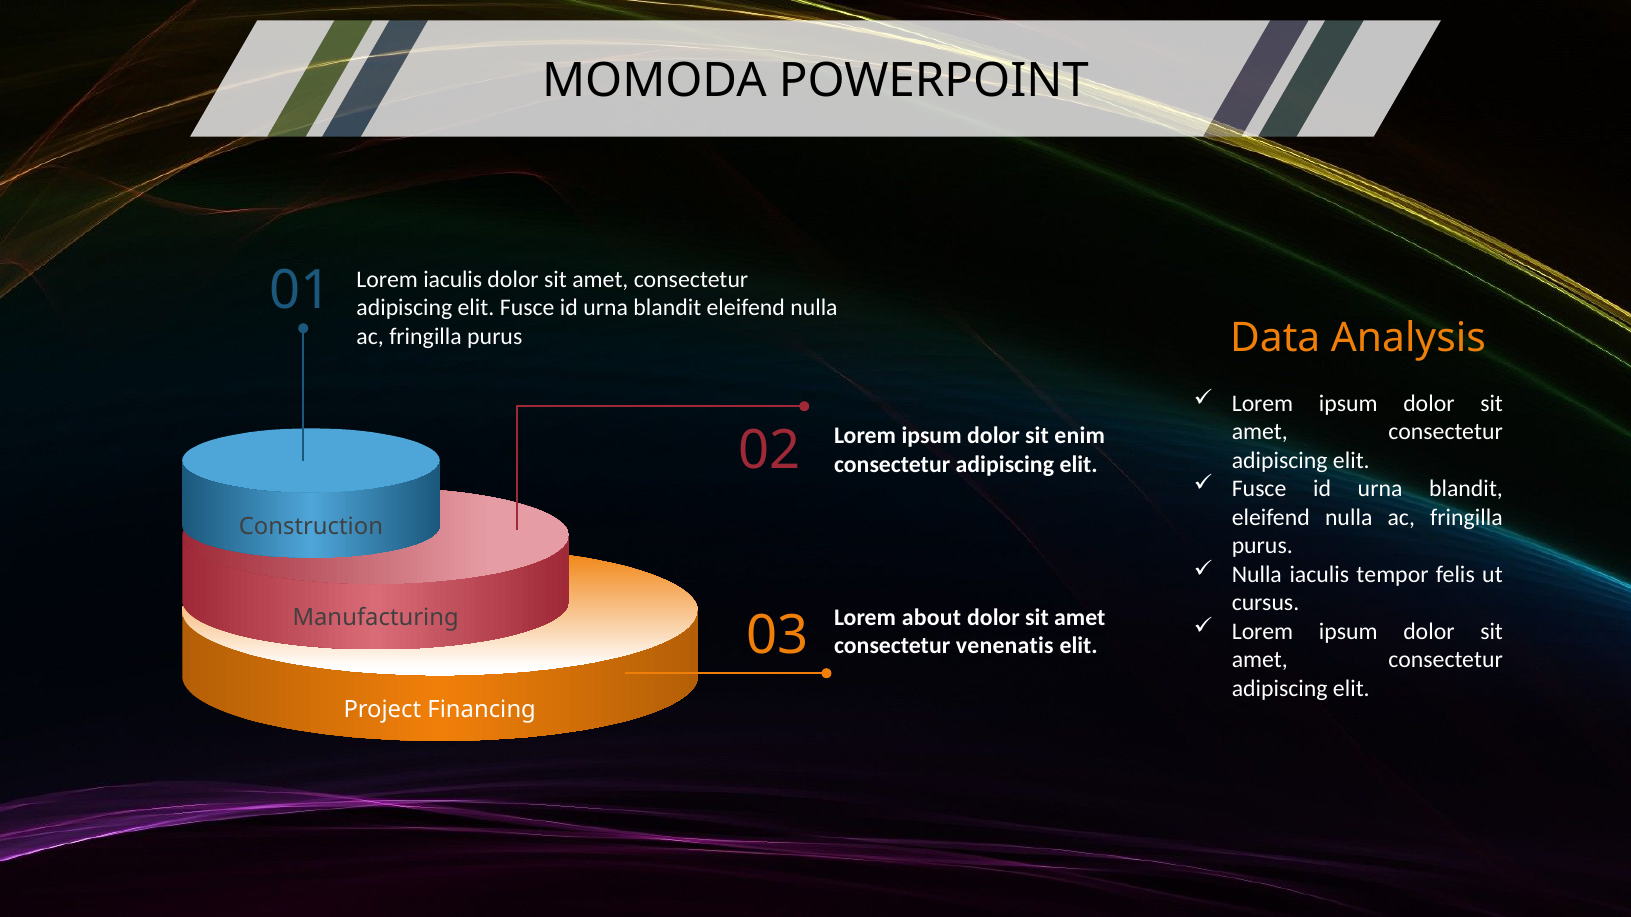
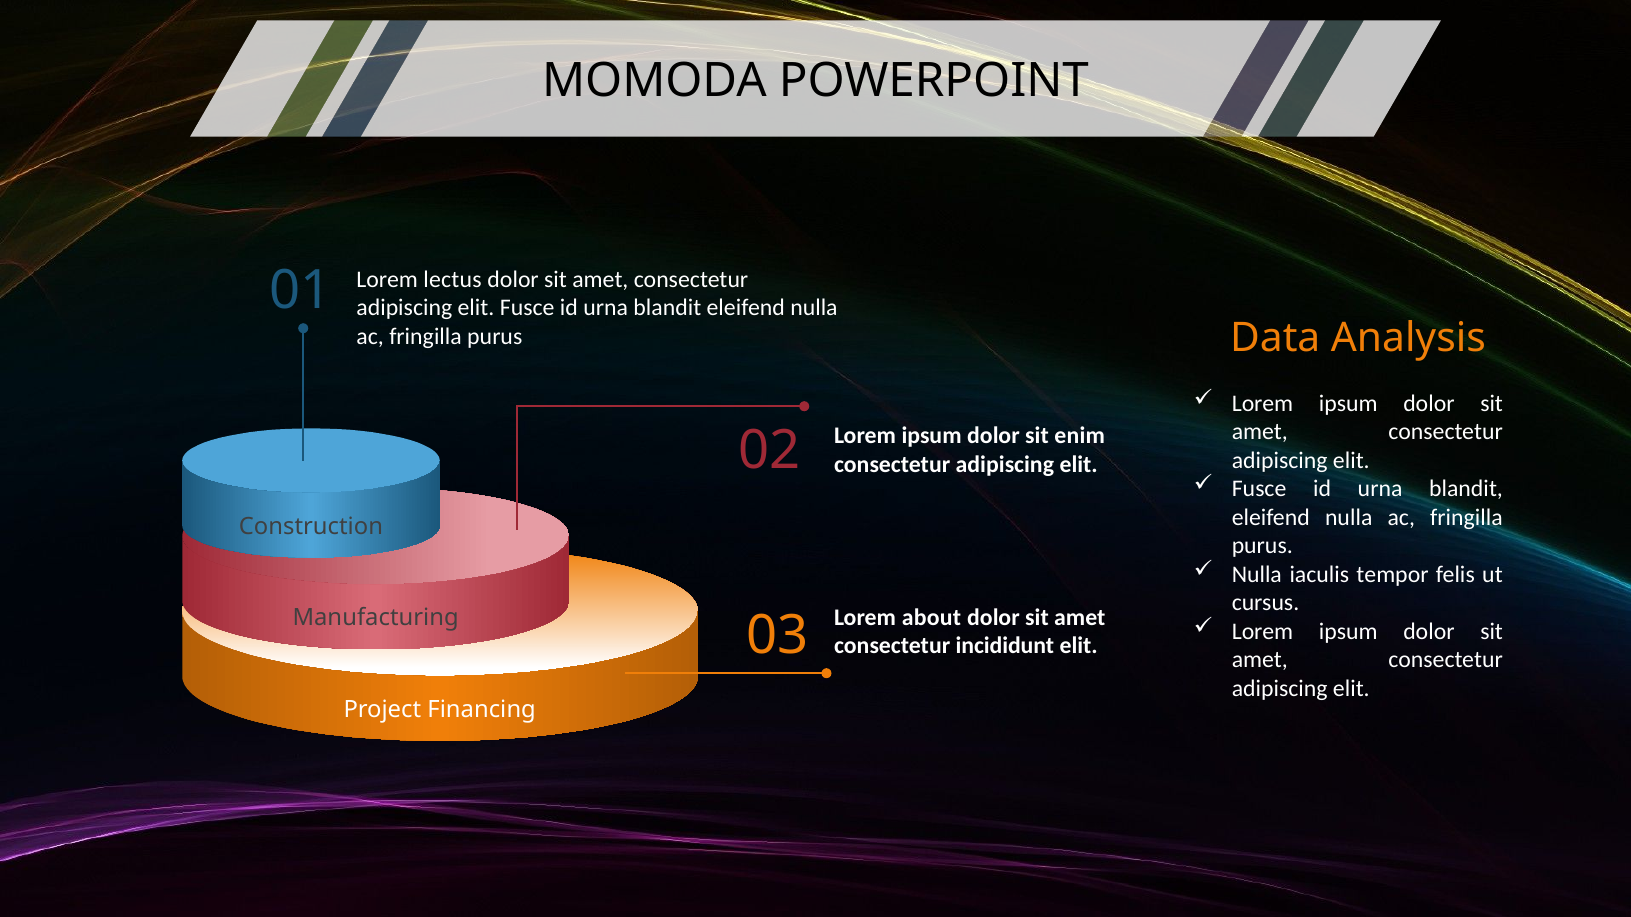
Lorem iaculis: iaculis -> lectus (453, 280)
venenatis: venenatis -> incididunt (1005, 646)
